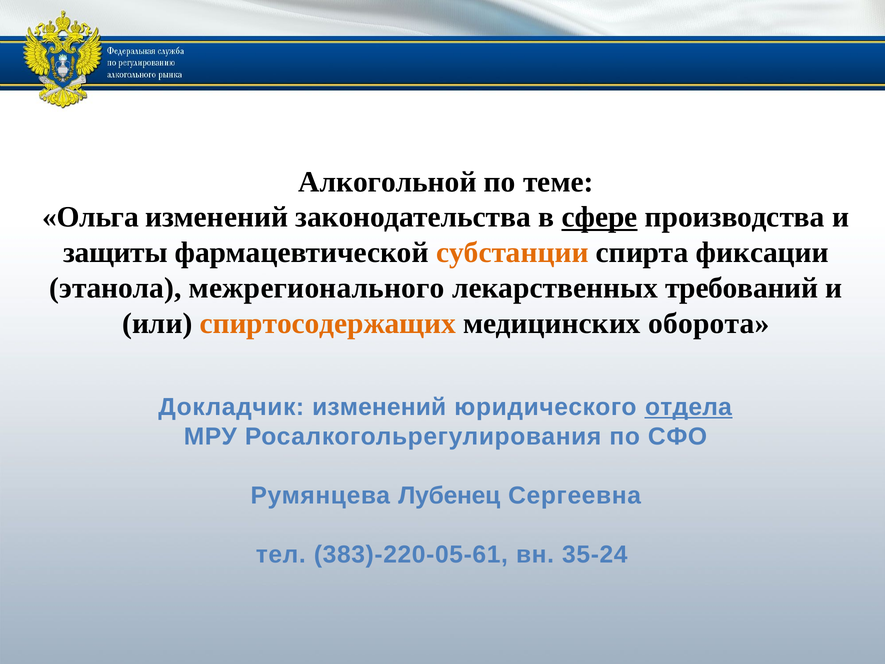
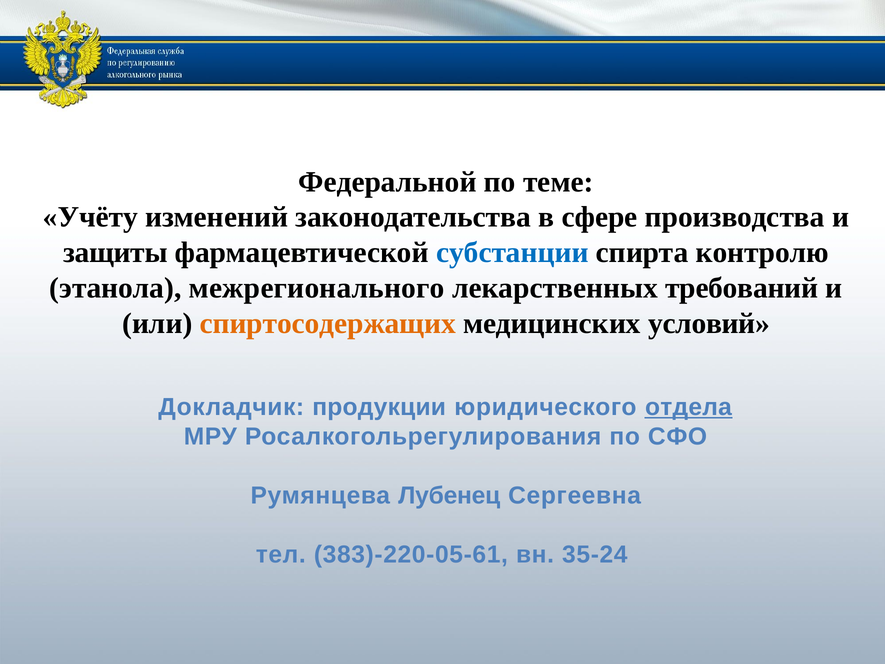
Алкогольной: Алкогольной -> Федеральной (387, 182)
Ольга: Ольга -> Учёту (90, 217)
сфере underline: present -> none (600, 217)
субстанции colour: orange -> blue (512, 253)
фиксации: фиксации -> контролю (762, 253)
оборота: оборота -> условий (709, 323)
Докладчик изменений: изменений -> продукции (379, 407)
